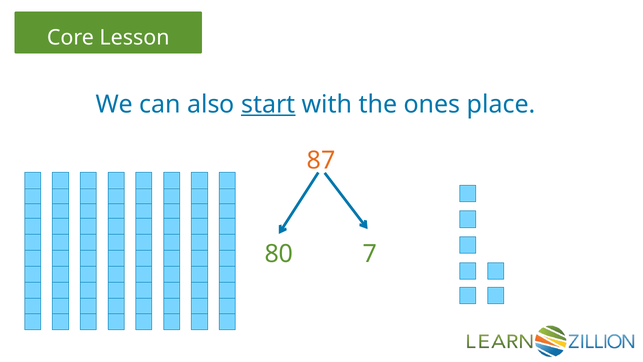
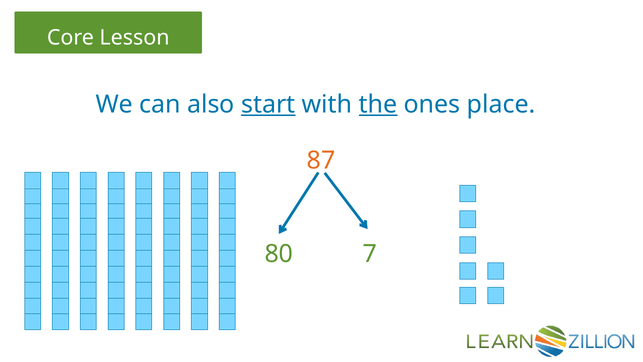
the underline: none -> present (378, 104)
